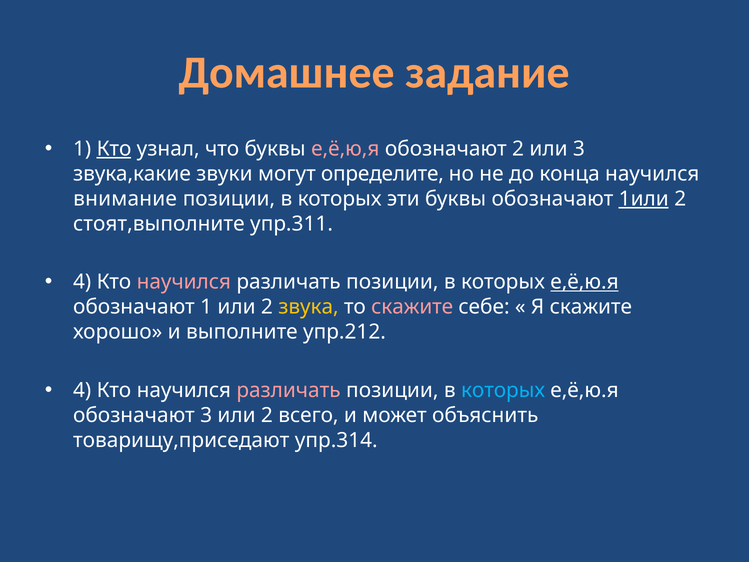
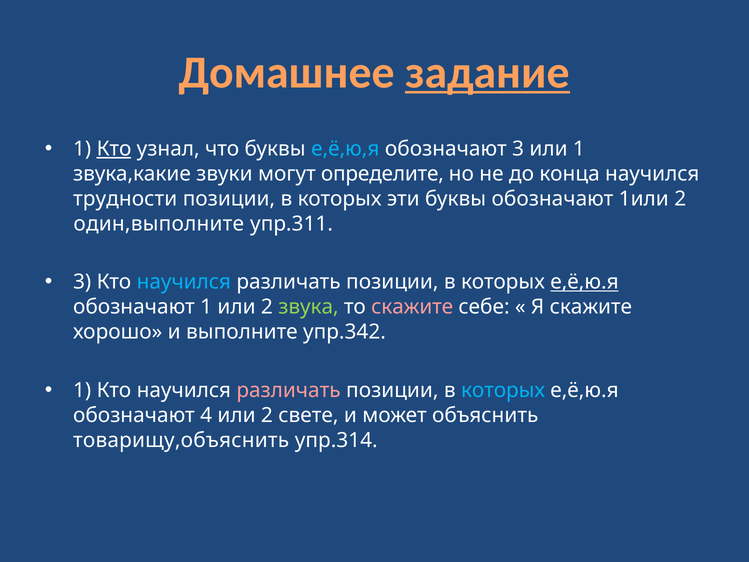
задание underline: none -> present (488, 73)
е,ё,ю,я colour: pink -> light blue (345, 149)
обозначают 2: 2 -> 3 (518, 149)
или 3: 3 -> 1 (579, 149)
внимание: внимание -> трудности (125, 199)
1или underline: present -> none (644, 199)
стоят,выполните: стоят,выполните -> один,выполните (159, 224)
4: 4 -> 3 (82, 282)
научился colour: pink -> light blue (184, 282)
звука colour: yellow -> light green (308, 307)
упр.212: упр.212 -> упр.342 (344, 332)
4: 4 -> 1 (82, 390)
обозначают 3: 3 -> 4 (206, 415)
всего: всего -> свете (308, 415)
товарищу,приседают: товарищу,приседают -> товарищу,объяснить (181, 440)
